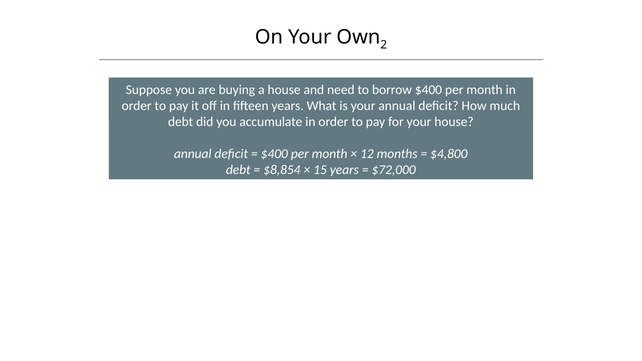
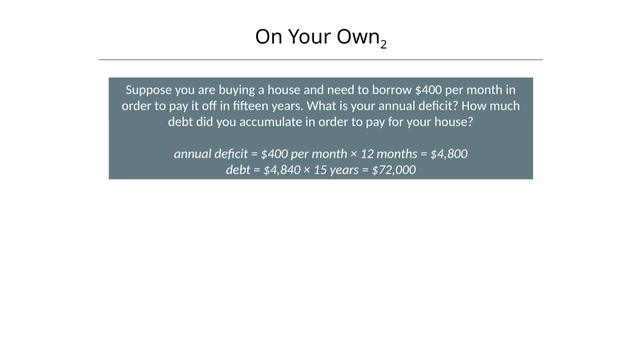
$8,854: $8,854 -> $4,840 (282, 170)
